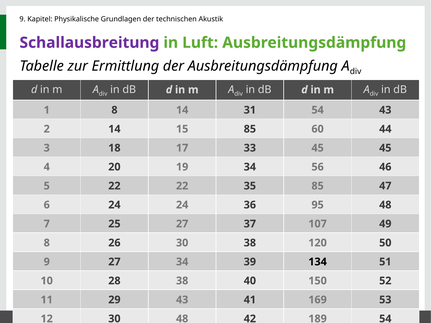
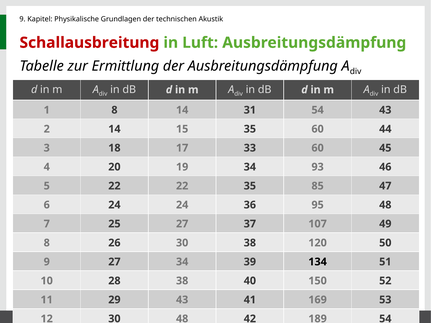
Schallausbreitung colour: purple -> red (89, 43)
15 85: 85 -> 35 (250, 129)
33 45: 45 -> 60 (318, 148)
56: 56 -> 93 (318, 167)
